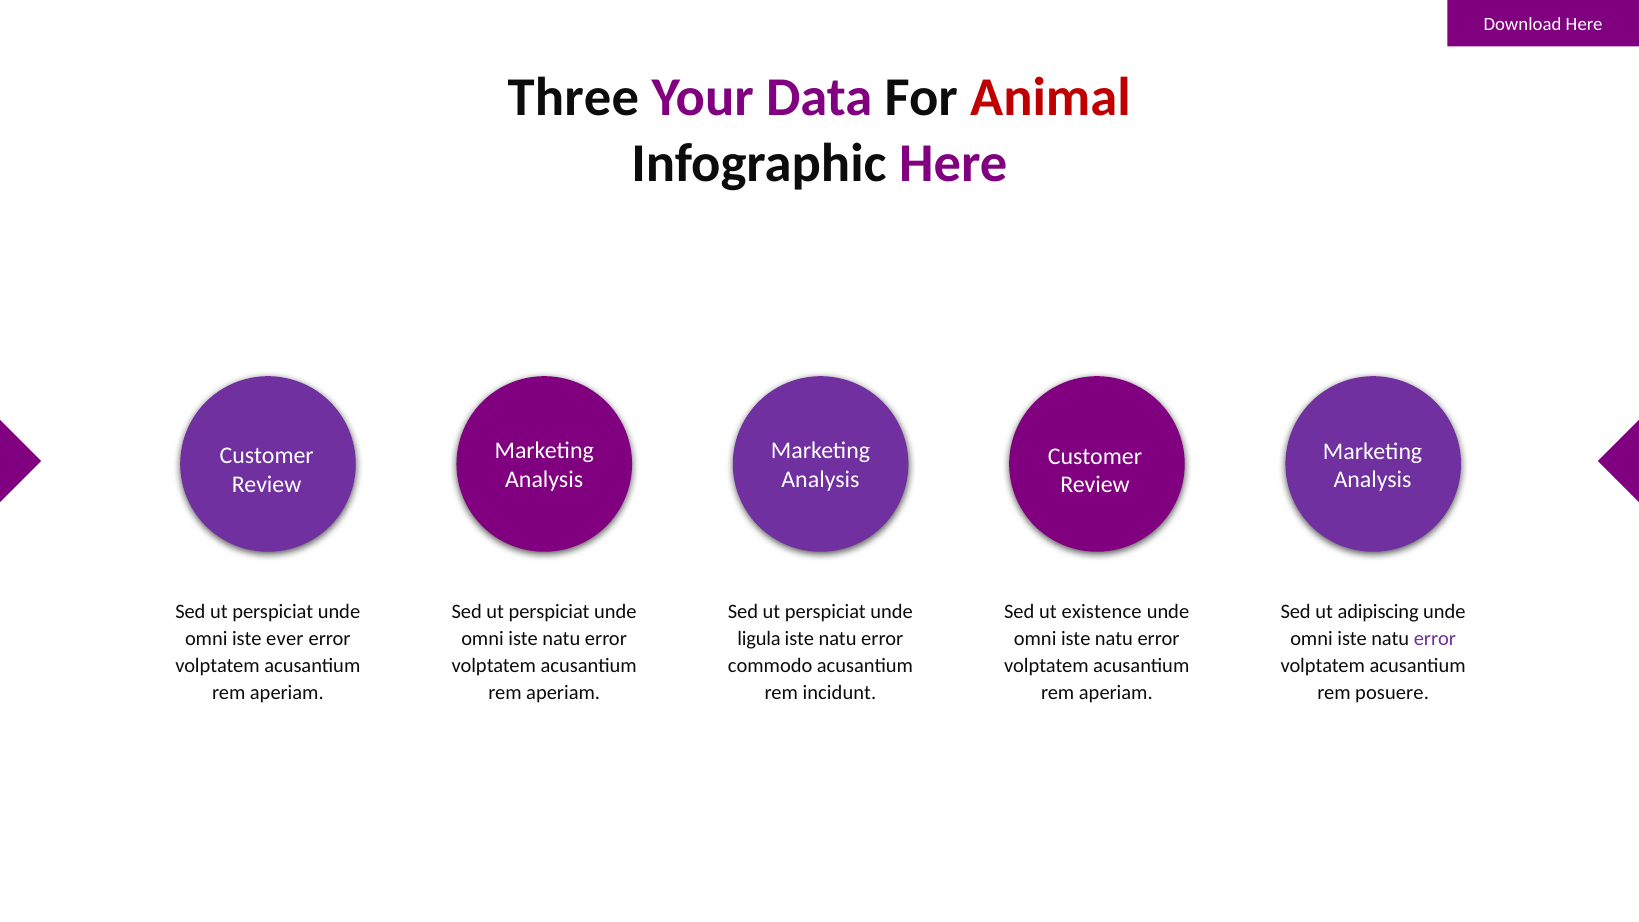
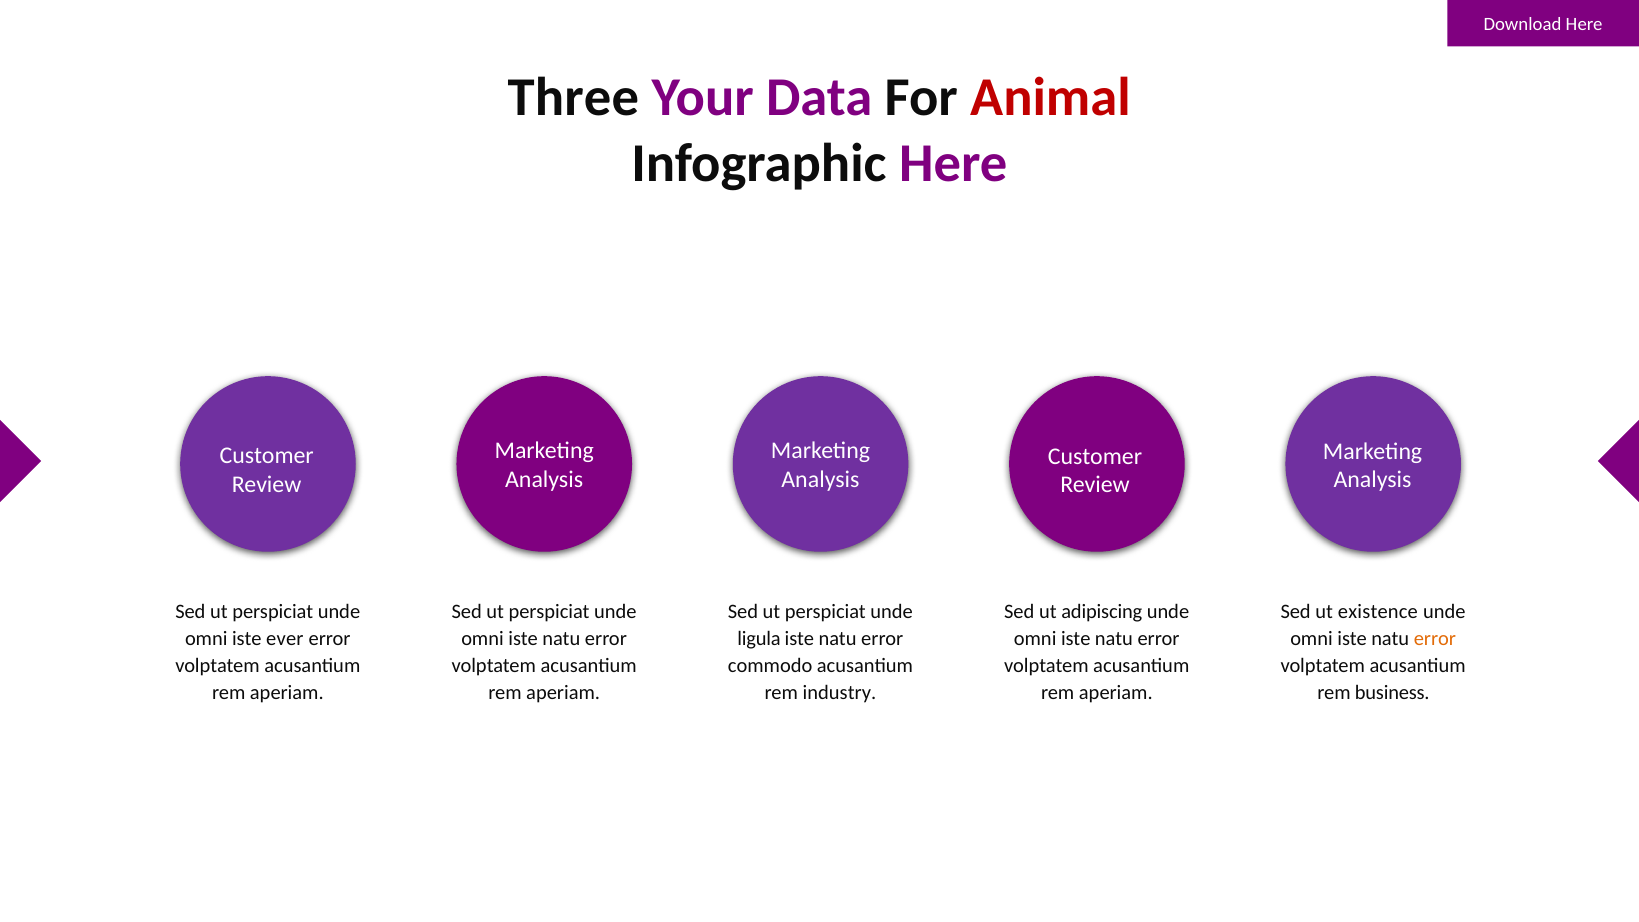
existence: existence -> adipiscing (1102, 611)
adipiscing: adipiscing -> existence (1378, 611)
error colour: purple -> orange (1435, 638)
incidunt: incidunt -> industry (839, 692)
posuere: posuere -> business (1392, 692)
